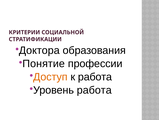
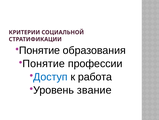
Доктора: Доктора -> Понятие (39, 50)
Доступ colour: orange -> blue (50, 76)
Уровень работа: работа -> звание (94, 90)
